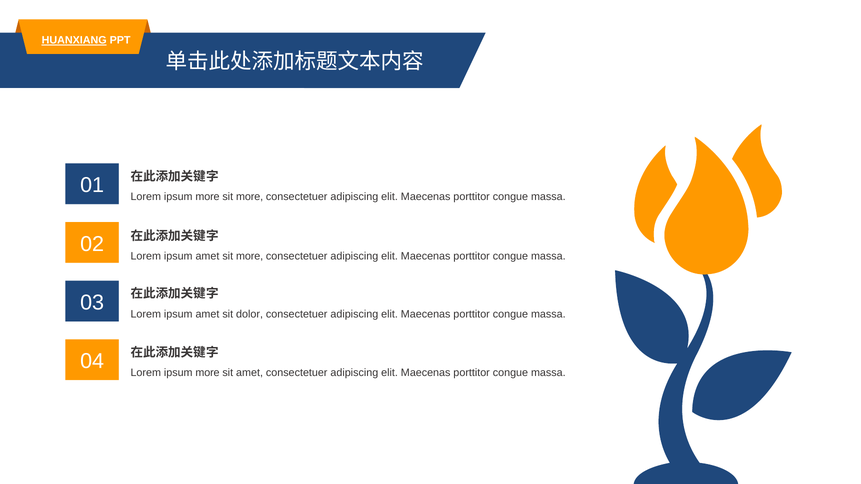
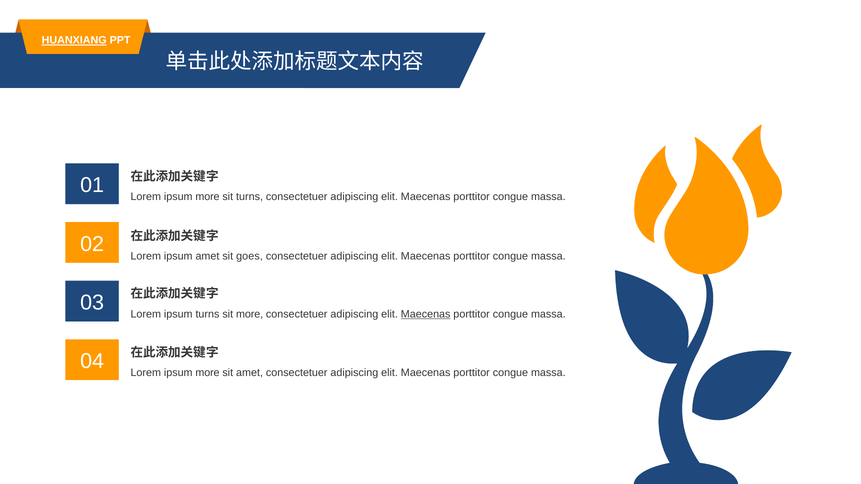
more: more -> turns (250, 197)
more: more -> goes (250, 257)
amet: amet -> turns (207, 314)
sit dolor: dolor -> more (250, 314)
Maecenas underline: none -> present (426, 314)
